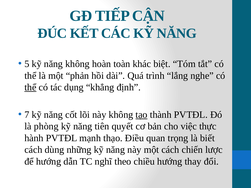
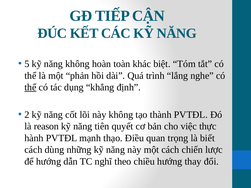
7: 7 -> 2 (27, 115)
tạo underline: present -> none (142, 115)
phòng: phòng -> reason (46, 126)
